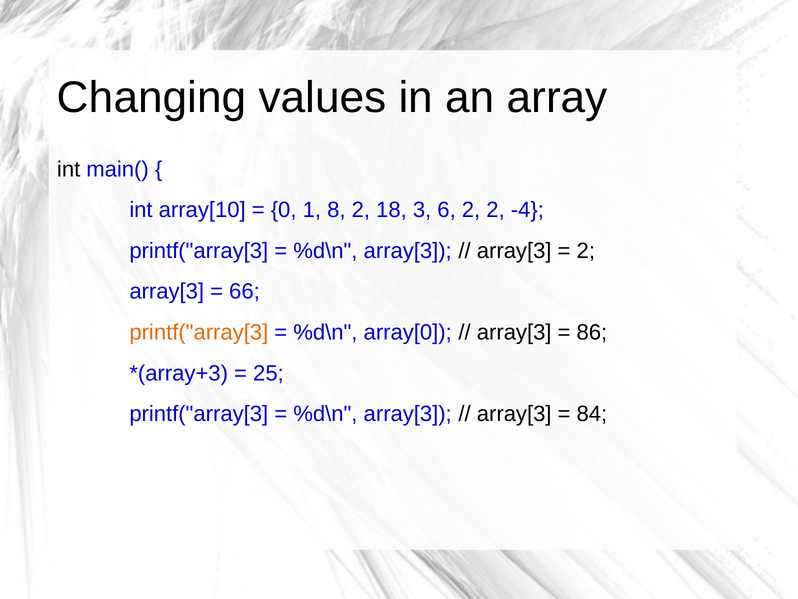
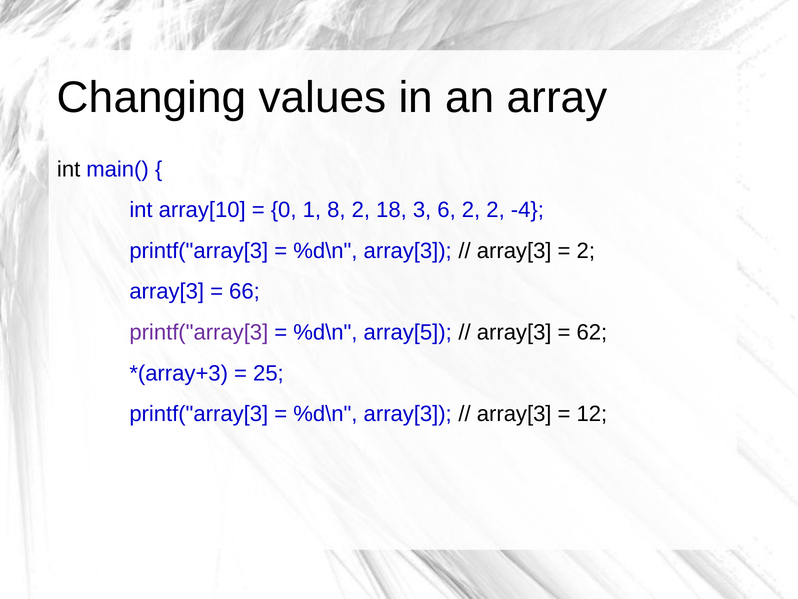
printf("array[3 colour: orange -> purple (199, 332)
array[0: array[0 -> array[5 (408, 332)
86: 86 -> 62 (592, 332)
84: 84 -> 12 (592, 414)
